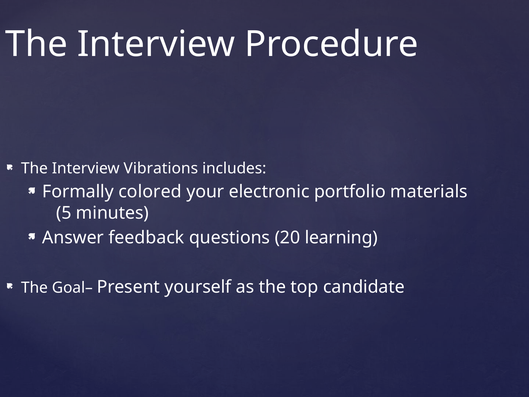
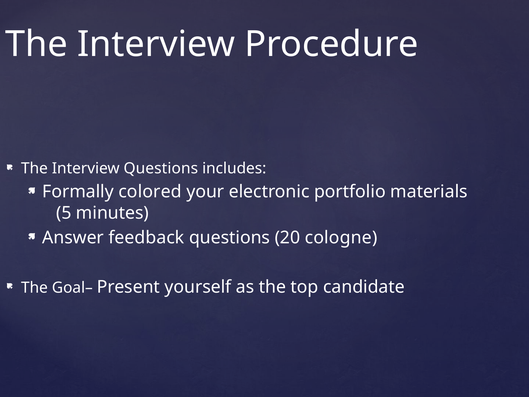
Interview Vibrations: Vibrations -> Questions (161, 168)
learning: learning -> cologne (341, 238)
